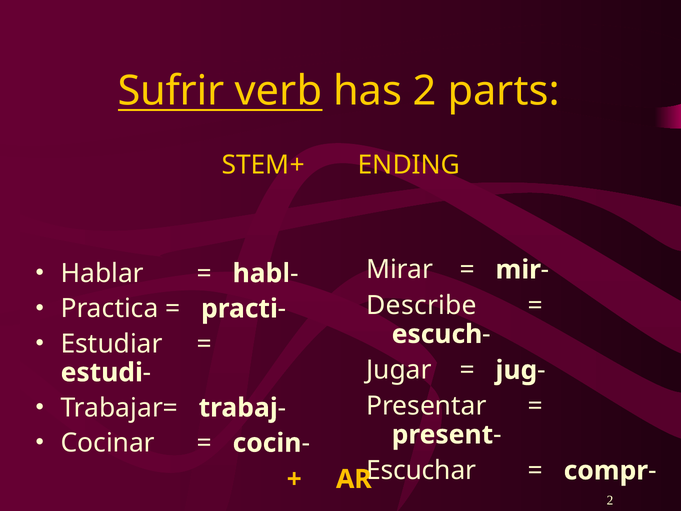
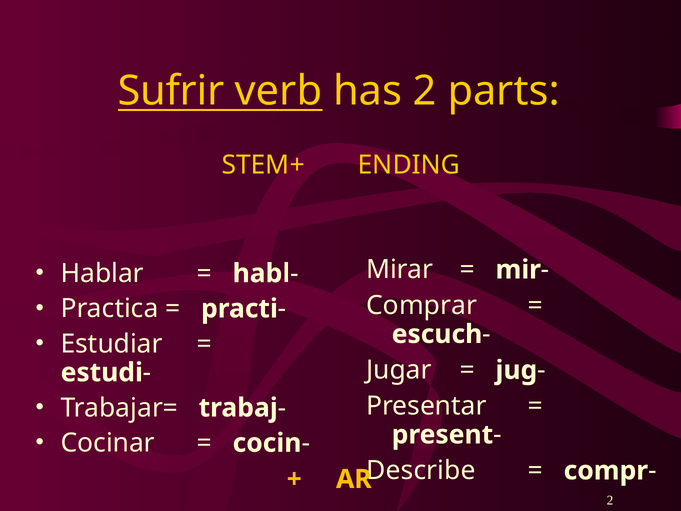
Describe: Describe -> Comprar (422, 305)
Escuchar: Escuchar -> Describe (421, 470)
